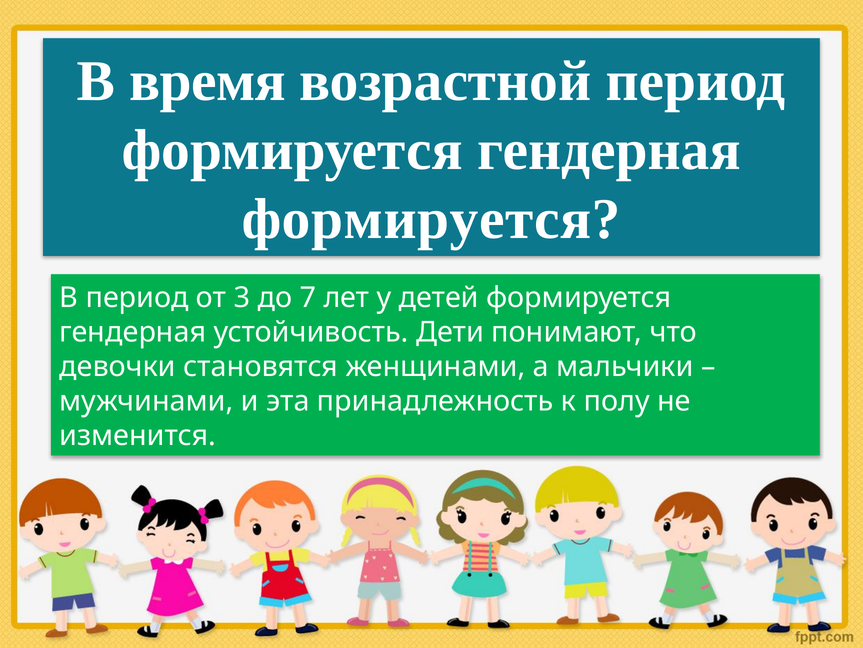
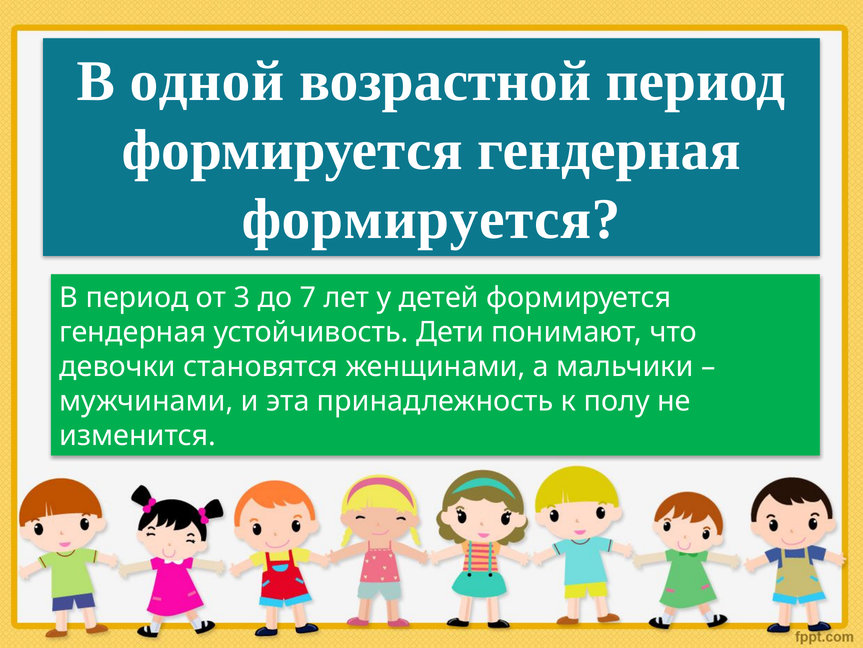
время: время -> одной (207, 81)
